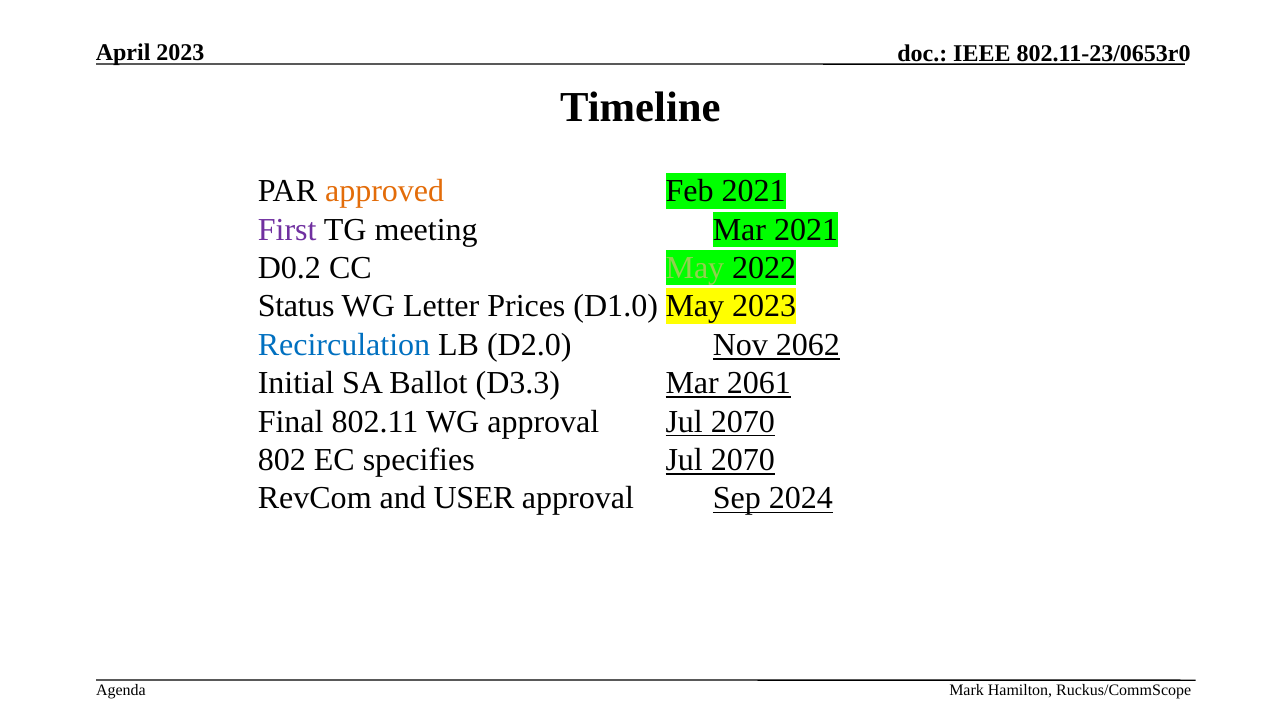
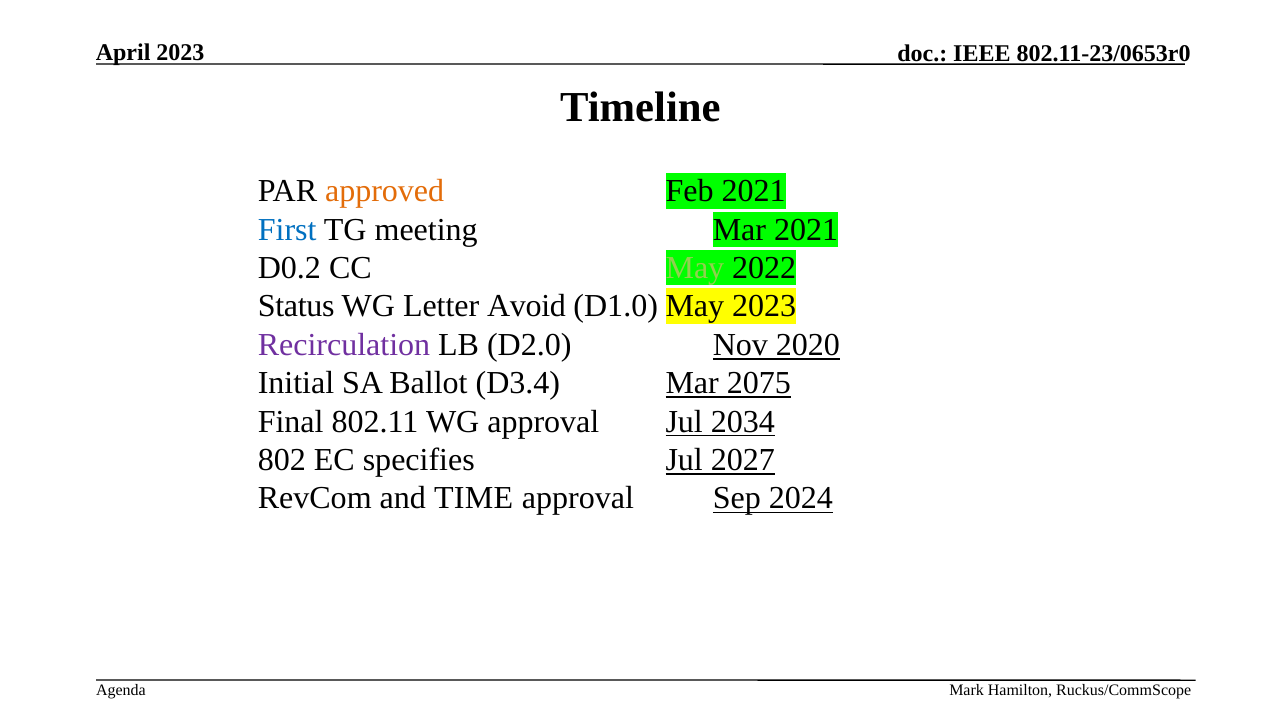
First colour: purple -> blue (287, 230)
Prices: Prices -> Avoid (527, 307)
Recirculation colour: blue -> purple (344, 345)
2062: 2062 -> 2020 (808, 345)
D3.3: D3.3 -> D3.4 (518, 383)
2061: 2061 -> 2075 (759, 383)
approval Jul 2070: 2070 -> 2034 (743, 422)
2070: 2070 -> 2027 (743, 460)
USER: USER -> TIME (474, 499)
